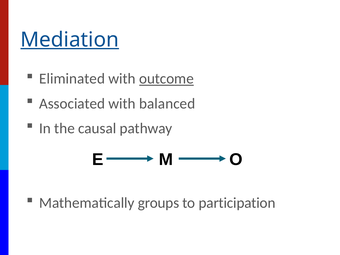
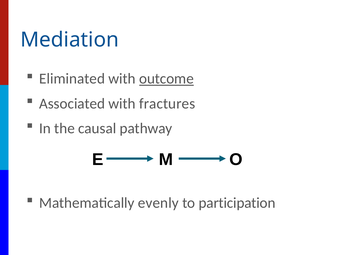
Mediation underline: present -> none (70, 40)
balanced: balanced -> fractures (167, 104)
groups: groups -> evenly (158, 203)
